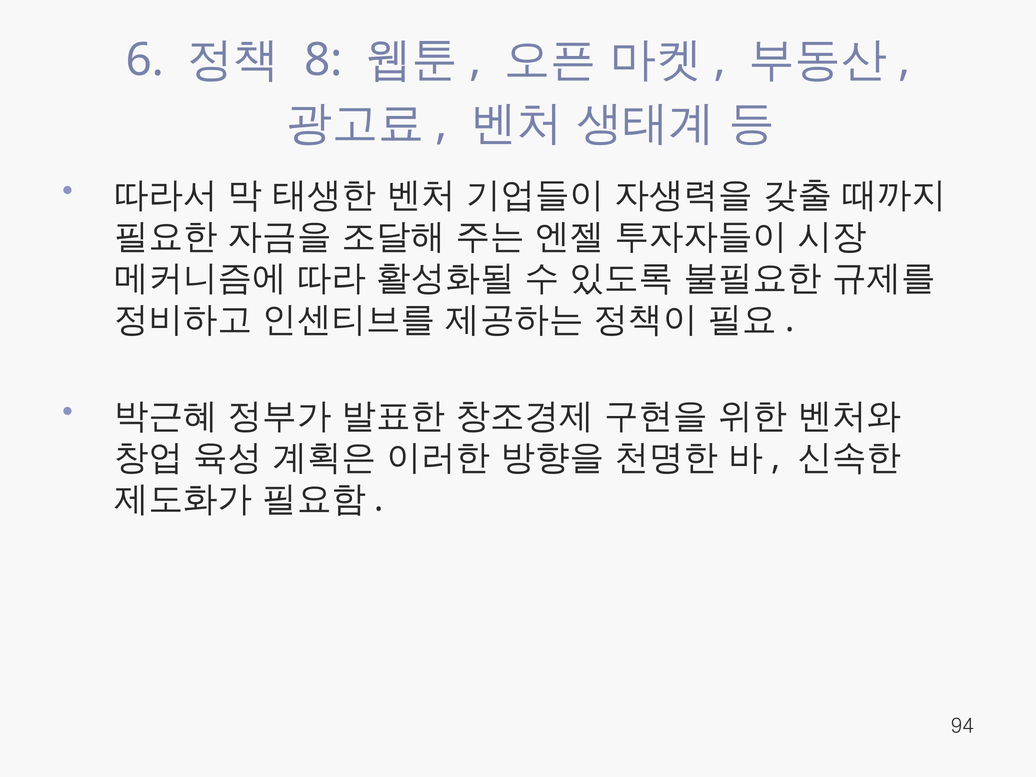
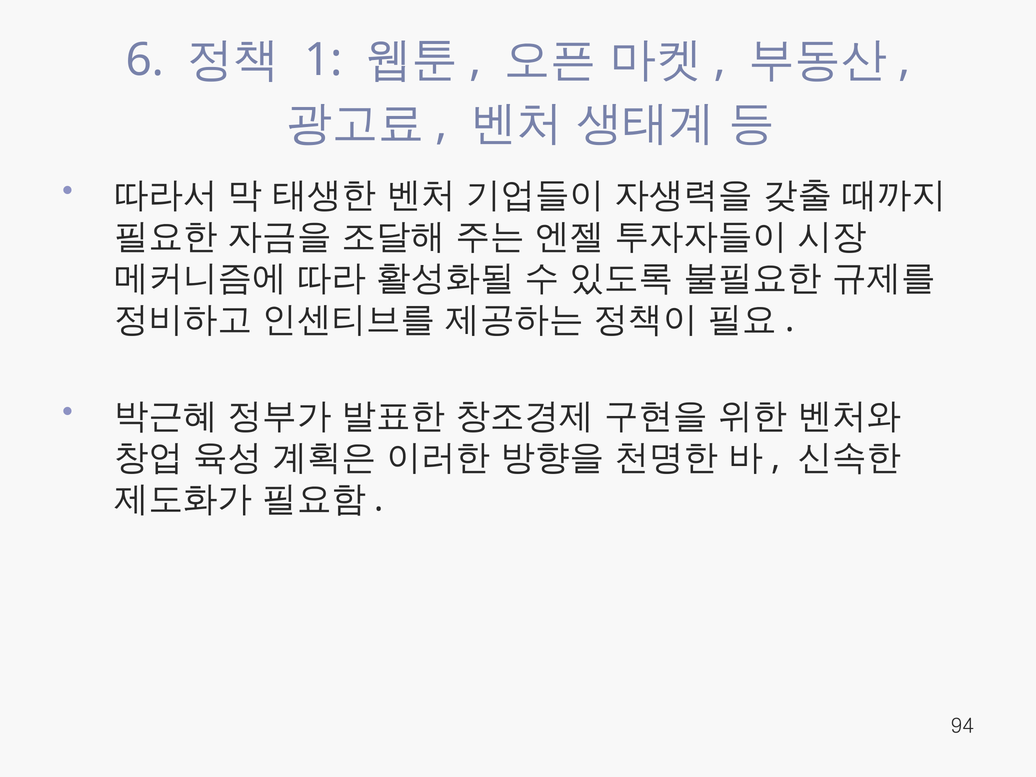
8: 8 -> 1 (324, 60)
